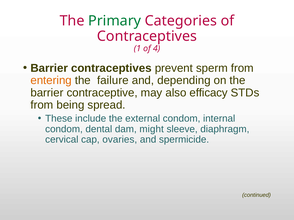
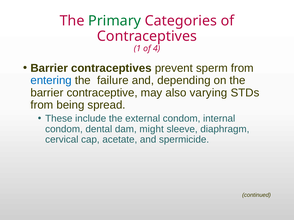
entering colour: orange -> blue (51, 81)
efficacy: efficacy -> varying (209, 93)
ovaries: ovaries -> acetate (120, 140)
